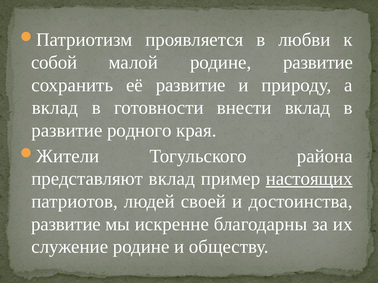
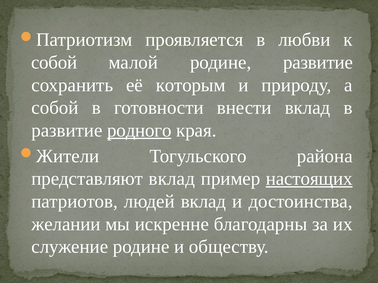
её развитие: развитие -> которым (191, 85)
вклад: вклад -> собой (55, 108)
родного underline: none -> present (139, 131)
людей своей: своей -> вклад (203, 202)
развитие: развитие -> желании (66, 224)
